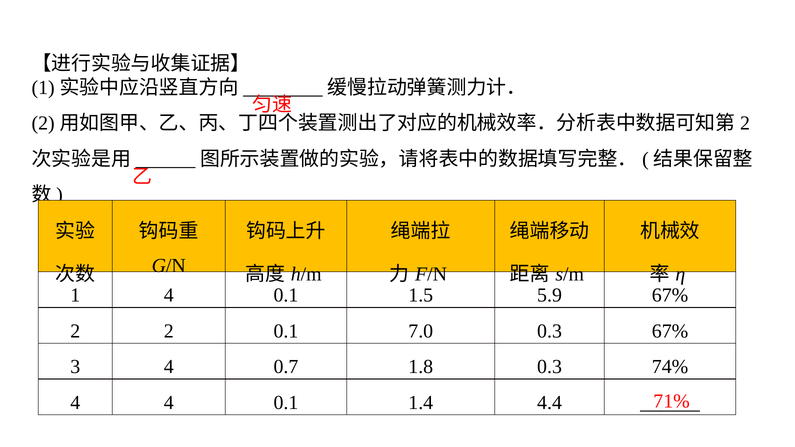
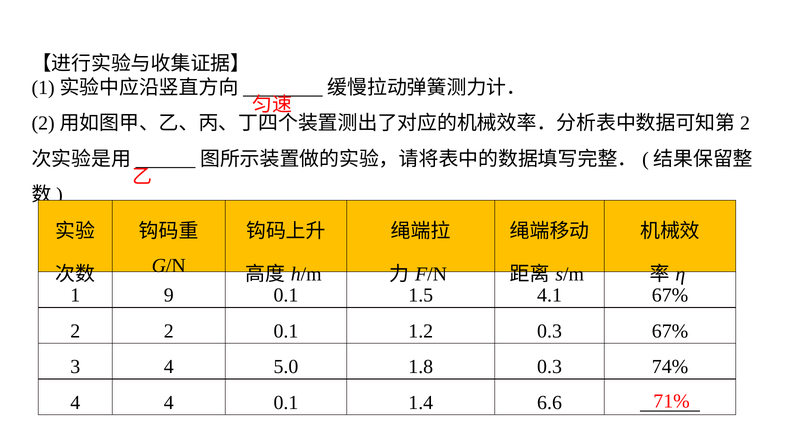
1 4: 4 -> 9 (169, 295)
5.9: 5.9 -> 4.1 (550, 295)
7.0: 7.0 -> 1.2 (421, 331)
0.7: 0.7 -> 5.0 (286, 367)
4.4: 4.4 -> 6.6 (550, 403)
